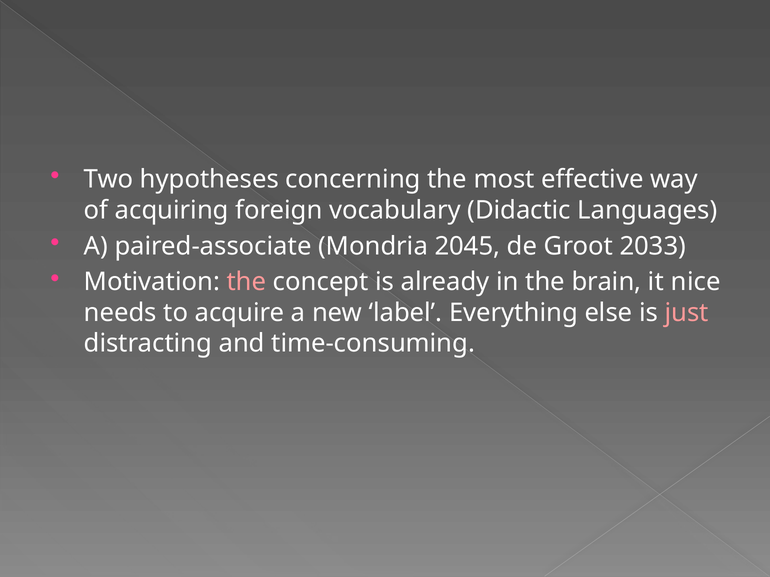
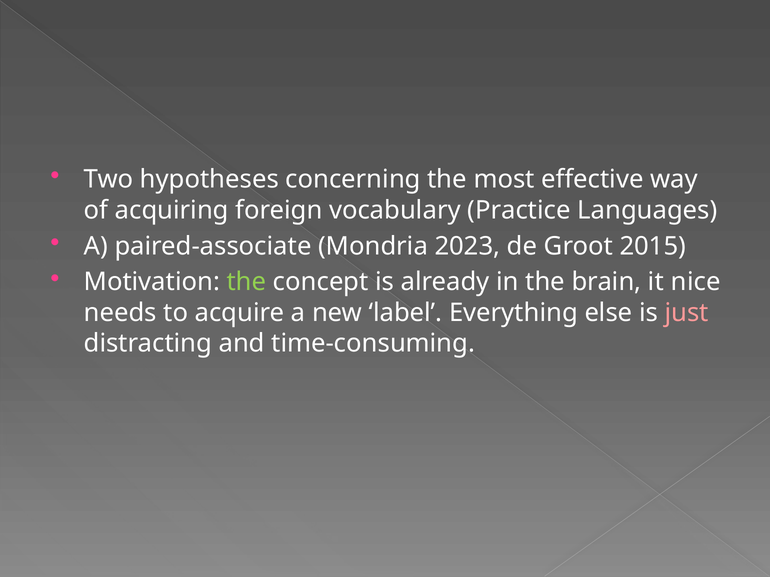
Didactic: Didactic -> Practice (519, 210)
2045: 2045 -> 2023 (467, 246)
2033: 2033 -> 2015 (653, 246)
the colour: pink -> light green (247, 282)
